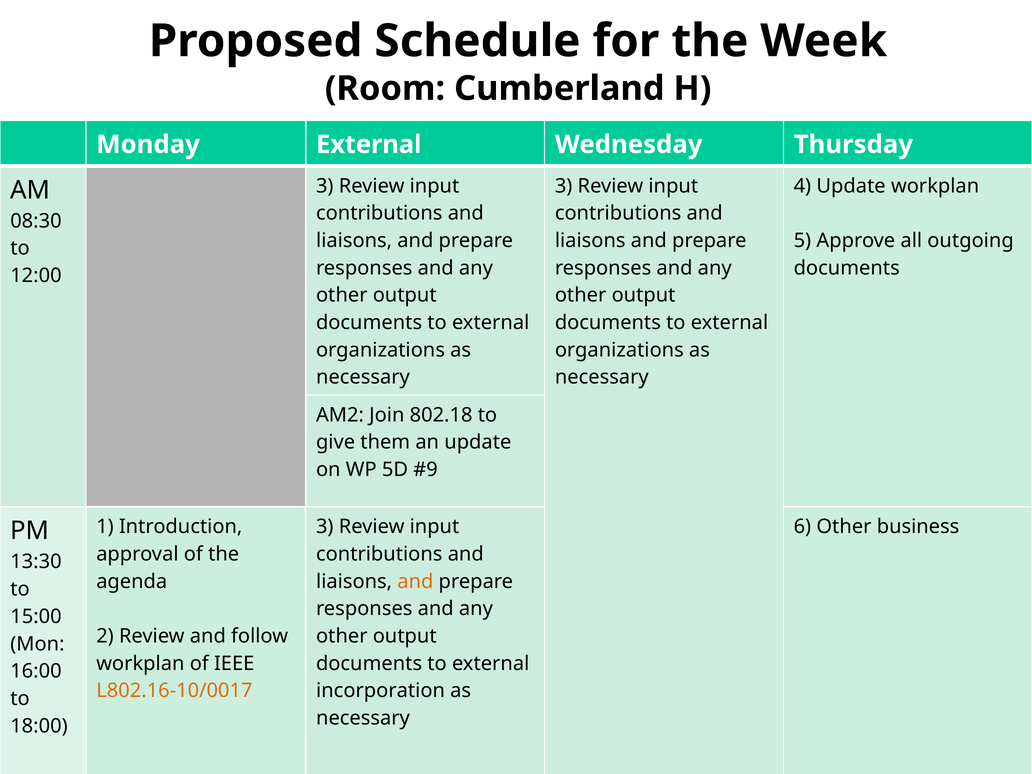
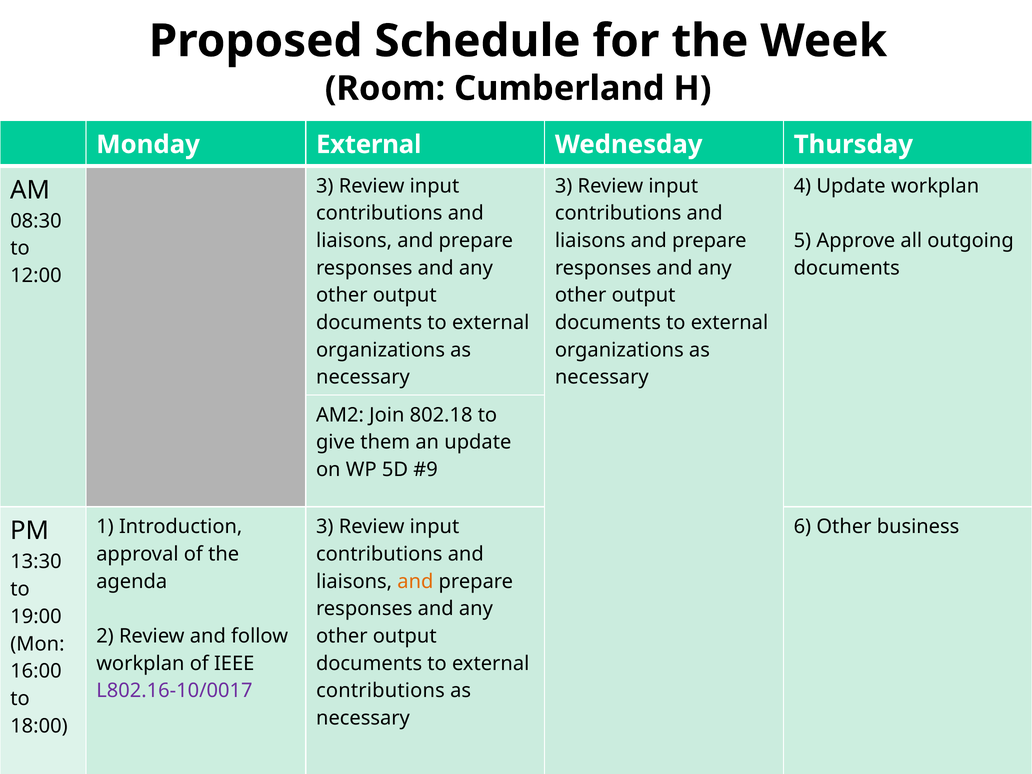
15:00: 15:00 -> 19:00 (36, 617)
L802.16-10/0017 colour: orange -> purple (174, 691)
incorporation: incorporation -> contributions (380, 691)
